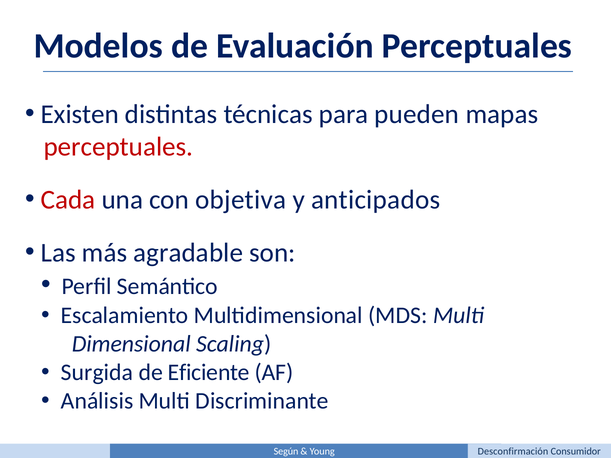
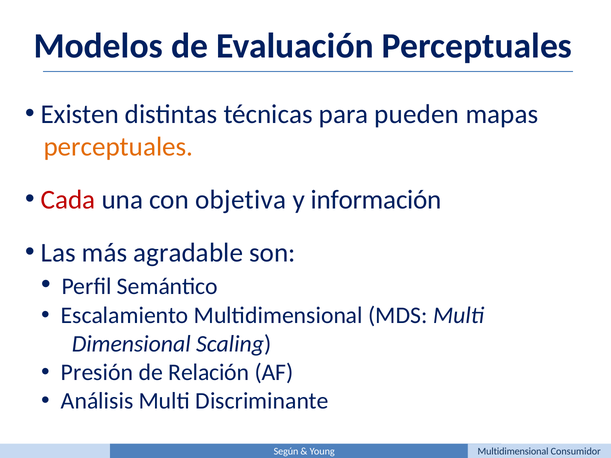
perceptuales colour: red -> orange (118, 147)
anticipados: anticipados -> información (376, 200)
Surgida: Surgida -> Presión (97, 373)
Eficiente: Eficiente -> Relación (209, 373)
Young Desconfirmación: Desconfirmación -> Multidimensional (513, 452)
